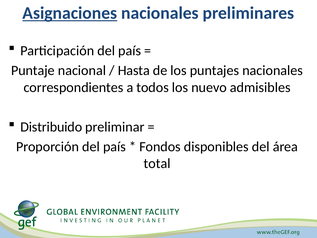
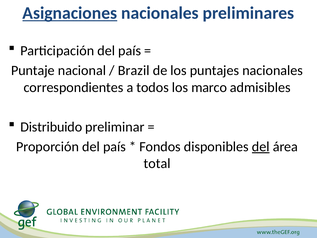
Hasta: Hasta -> Brazil (134, 70)
nuevo: nuevo -> marco (209, 87)
del underline: none -> present (261, 146)
